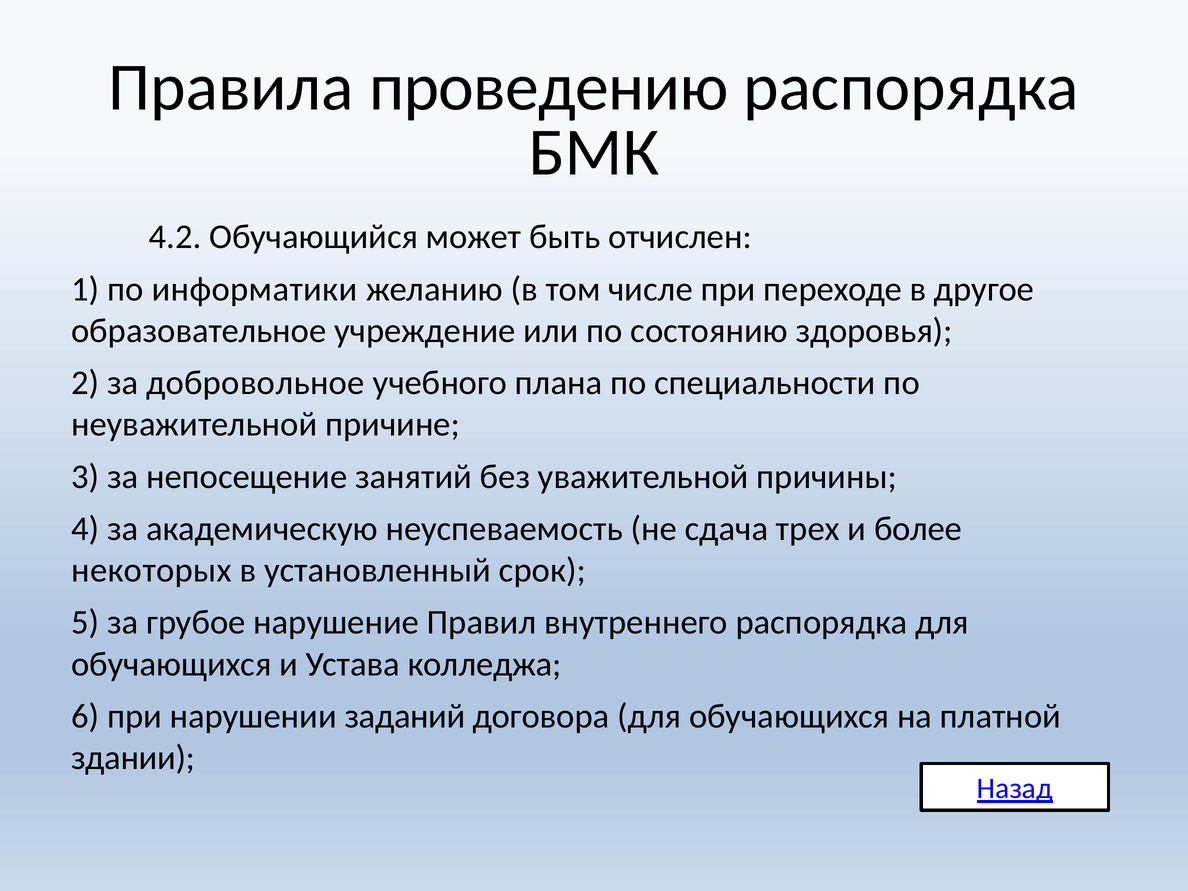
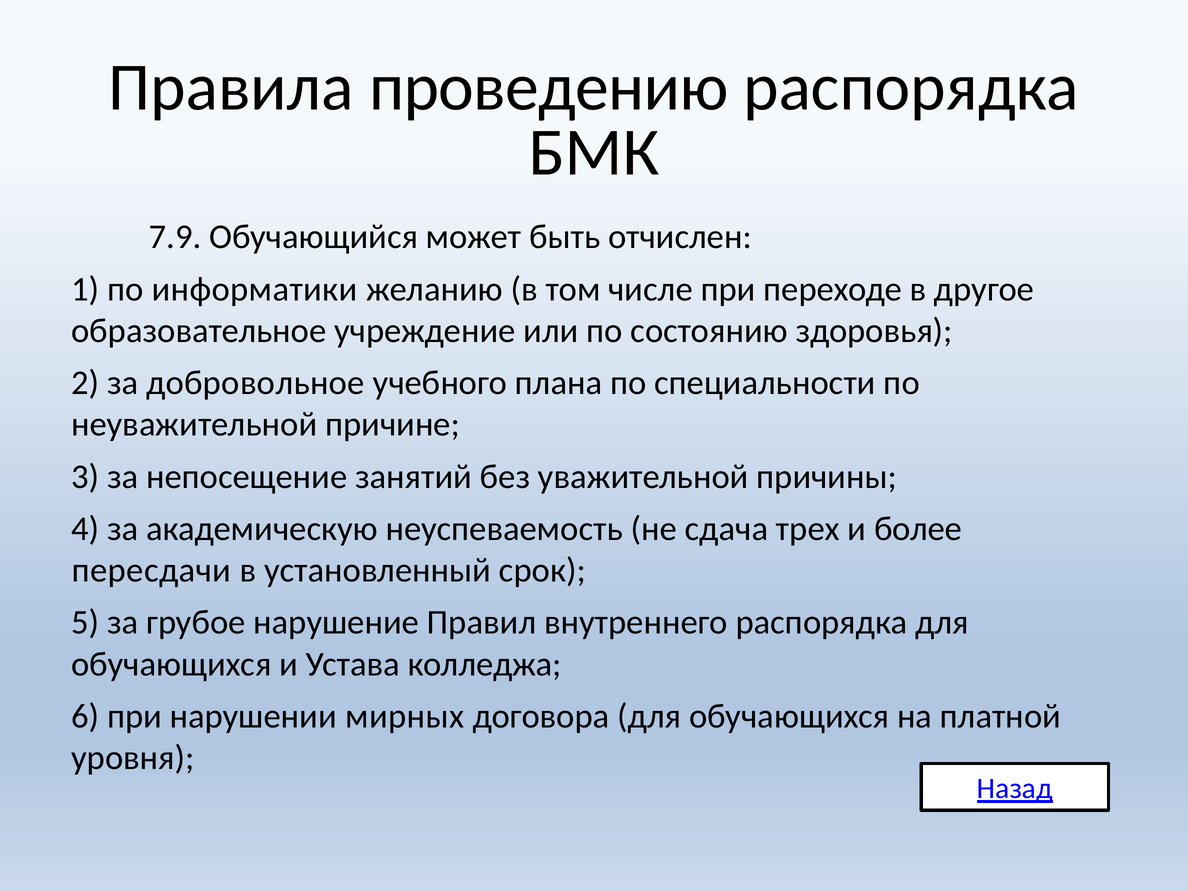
4.2: 4.2 -> 7.9 (175, 237)
некоторых: некоторых -> пересдачи (151, 570)
заданий: заданий -> мирных (405, 716)
здании: здании -> уровня (133, 758)
